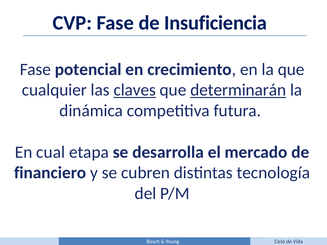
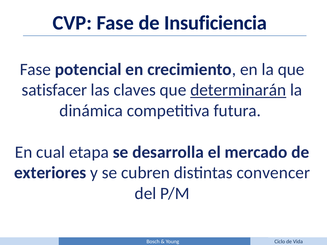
cualquier: cualquier -> satisfacer (54, 90)
claves underline: present -> none (135, 90)
financiero: financiero -> exteriores (50, 173)
tecnología: tecnología -> convencer (273, 173)
